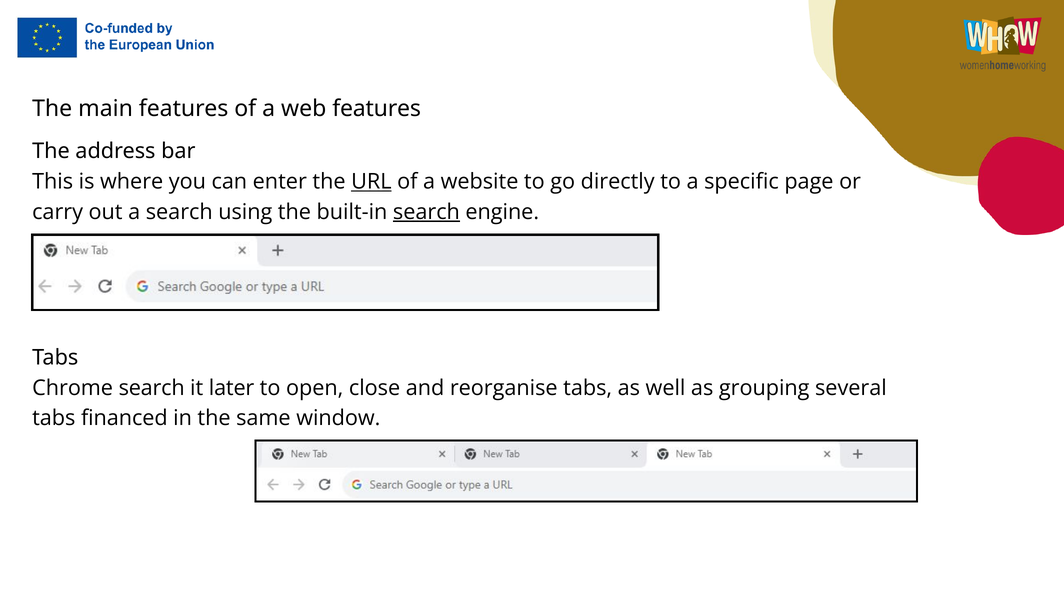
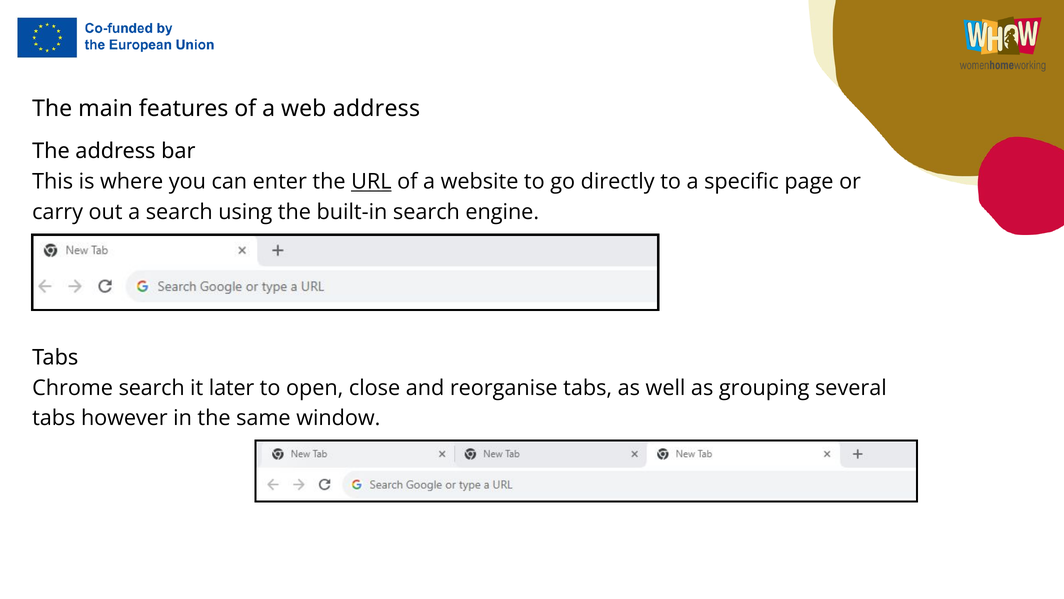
web features: features -> address (376, 108)
search underline: present -> none (426, 212)
financed: financed -> however (124, 418)
